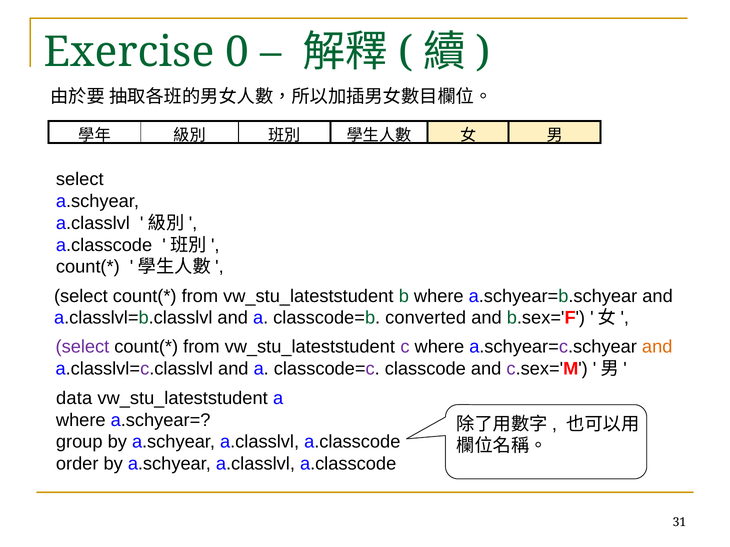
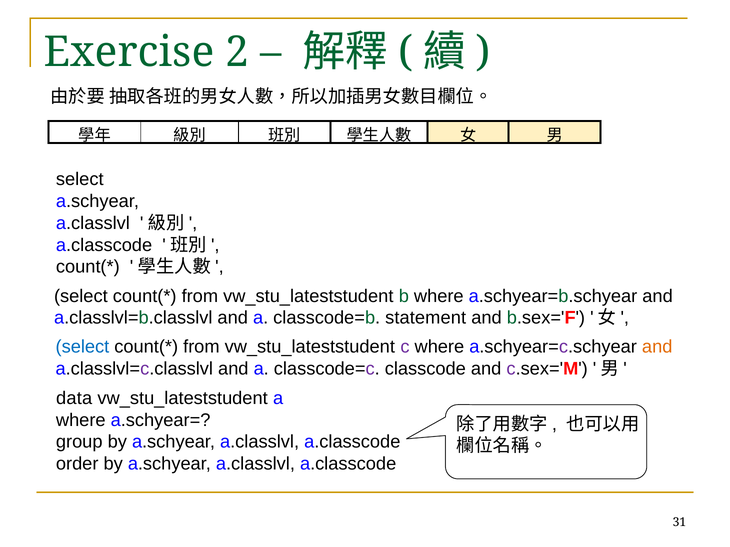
0: 0 -> 2 (237, 52)
converted: converted -> statement (426, 318)
select colour: purple -> blue (82, 347)
